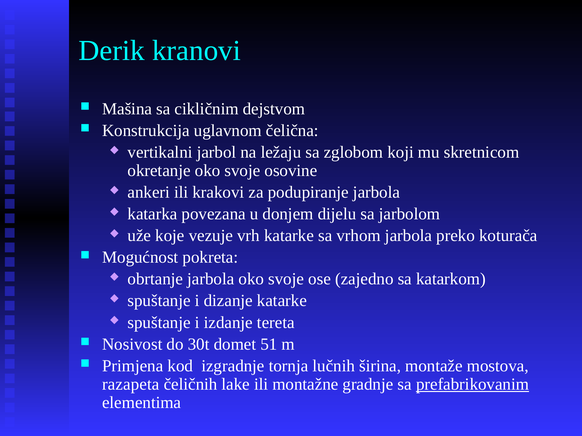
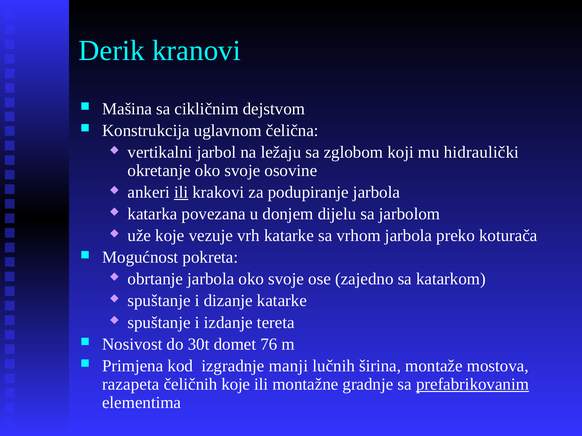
skretnicom: skretnicom -> hidraulički (481, 152)
ili underline: none -> present (181, 192)
51: 51 -> 76 (269, 345)
tornja: tornja -> manji (288, 366)
čeličnih lake: lake -> koje (236, 385)
